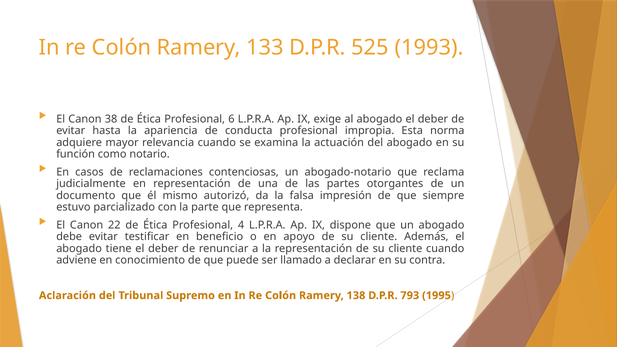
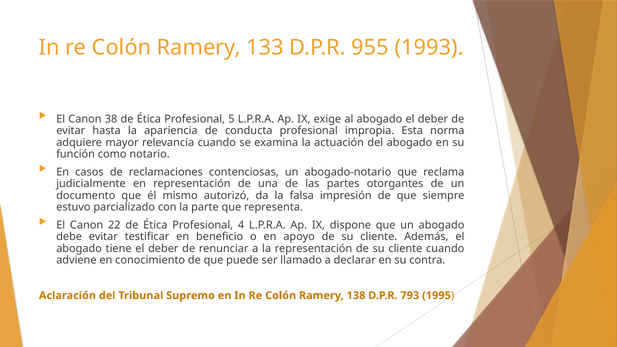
525: 525 -> 955 (370, 48)
6: 6 -> 5 (231, 119)
